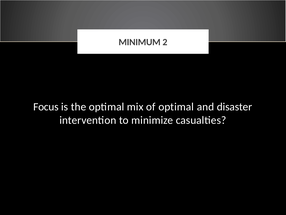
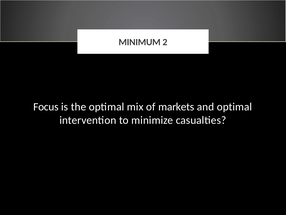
of optimal: optimal -> markets (176, 107)
and disaster: disaster -> optimal (234, 107)
